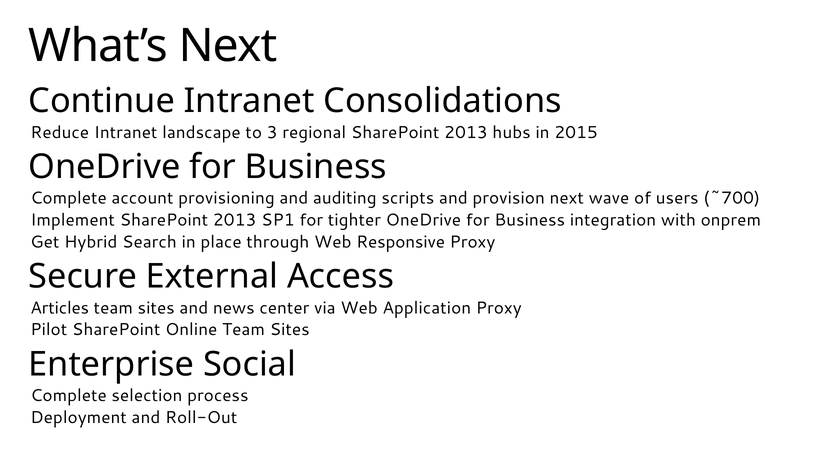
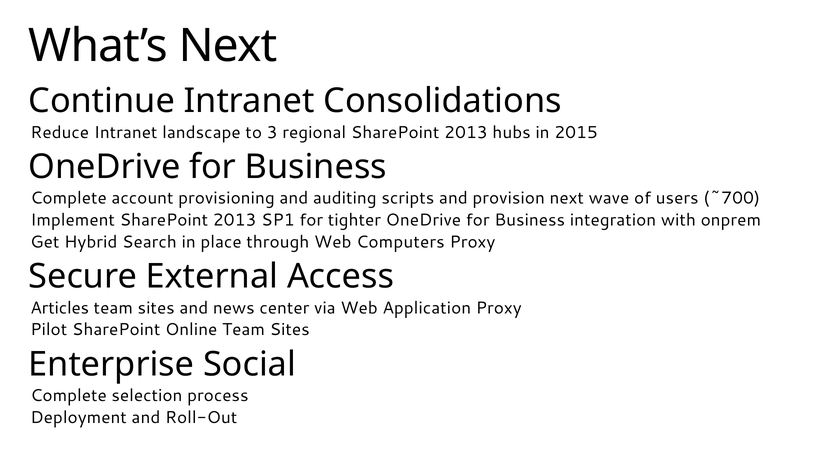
Responsive: Responsive -> Computers (400, 242)
